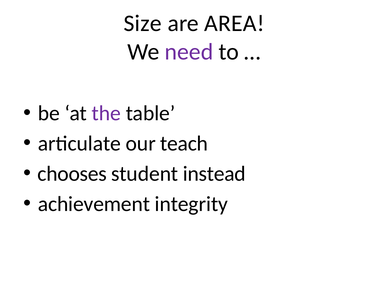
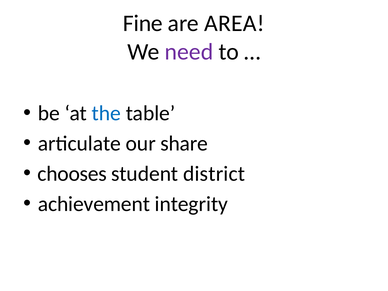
Size: Size -> Fine (143, 23)
the colour: purple -> blue (106, 113)
teach: teach -> share (184, 144)
instead: instead -> district (214, 174)
